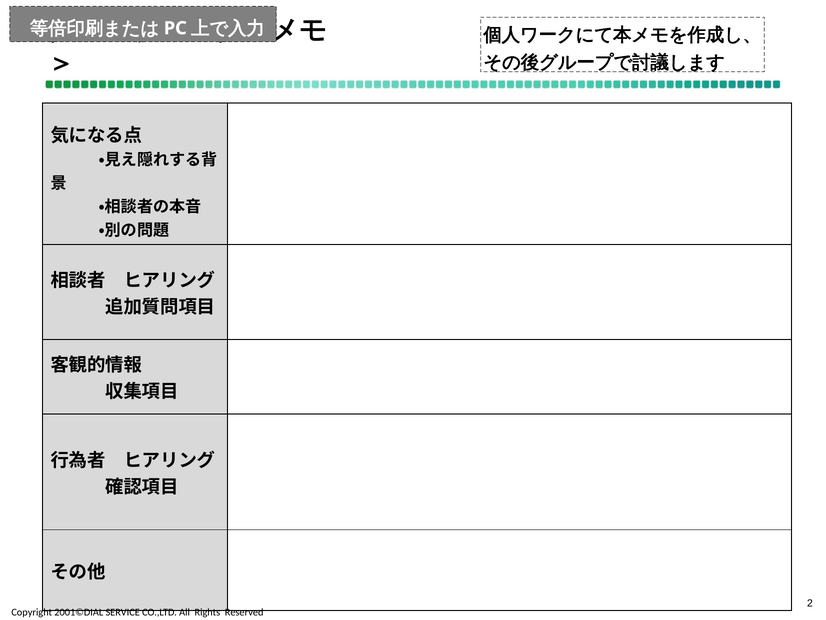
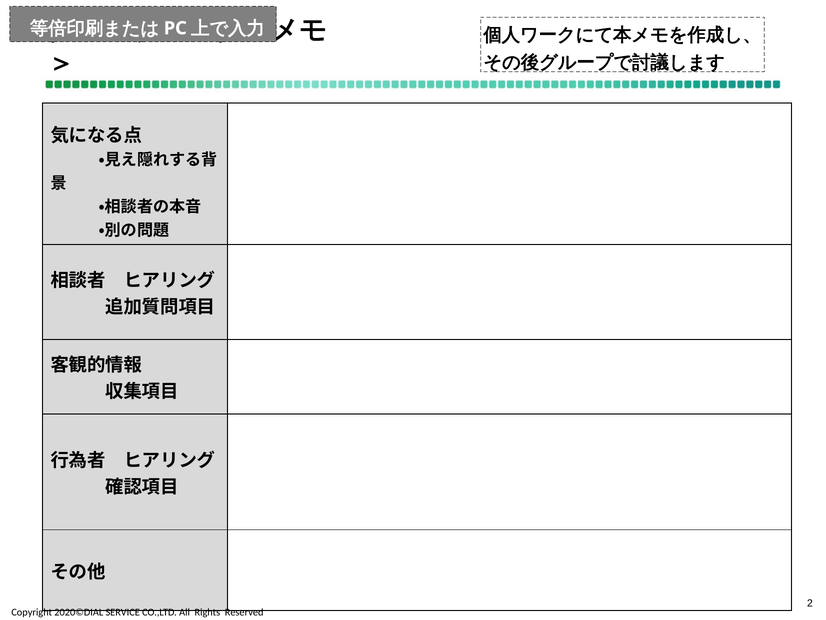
2001©DIAL: 2001©DIAL -> 2020©DIAL (79, 612)
